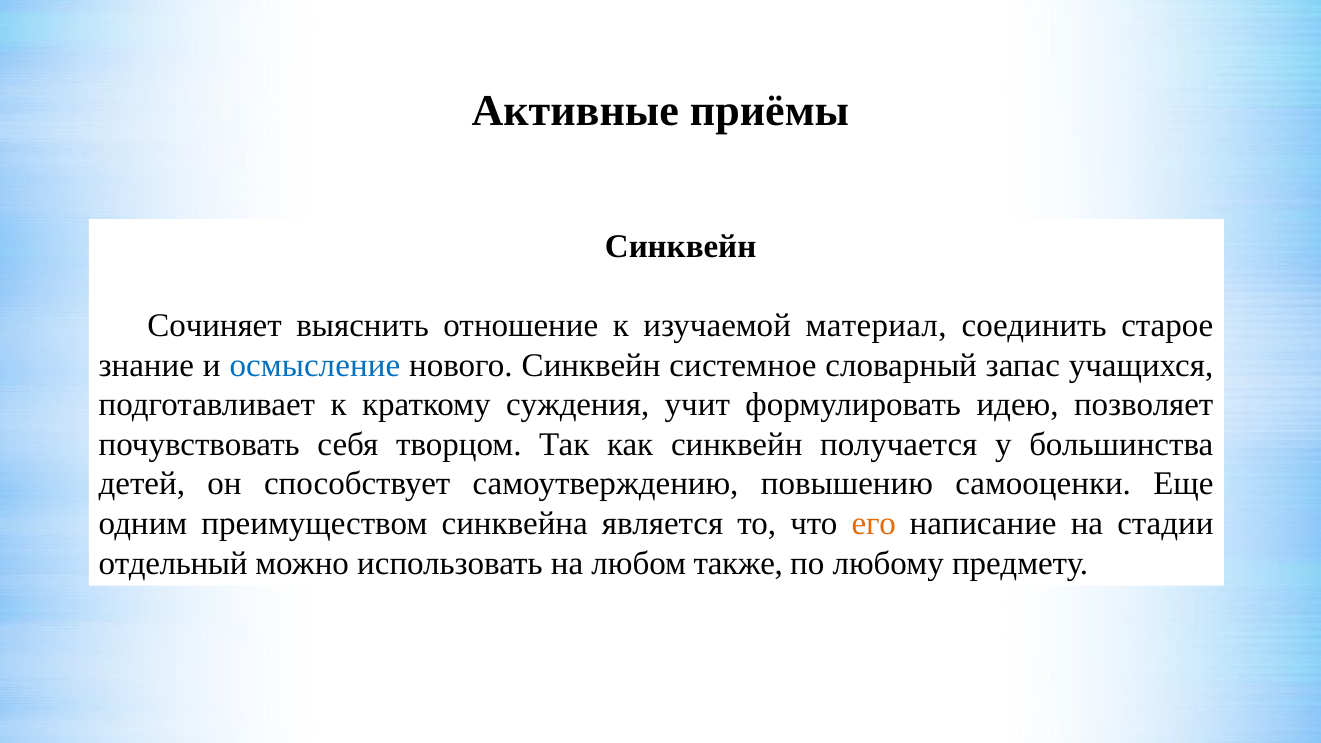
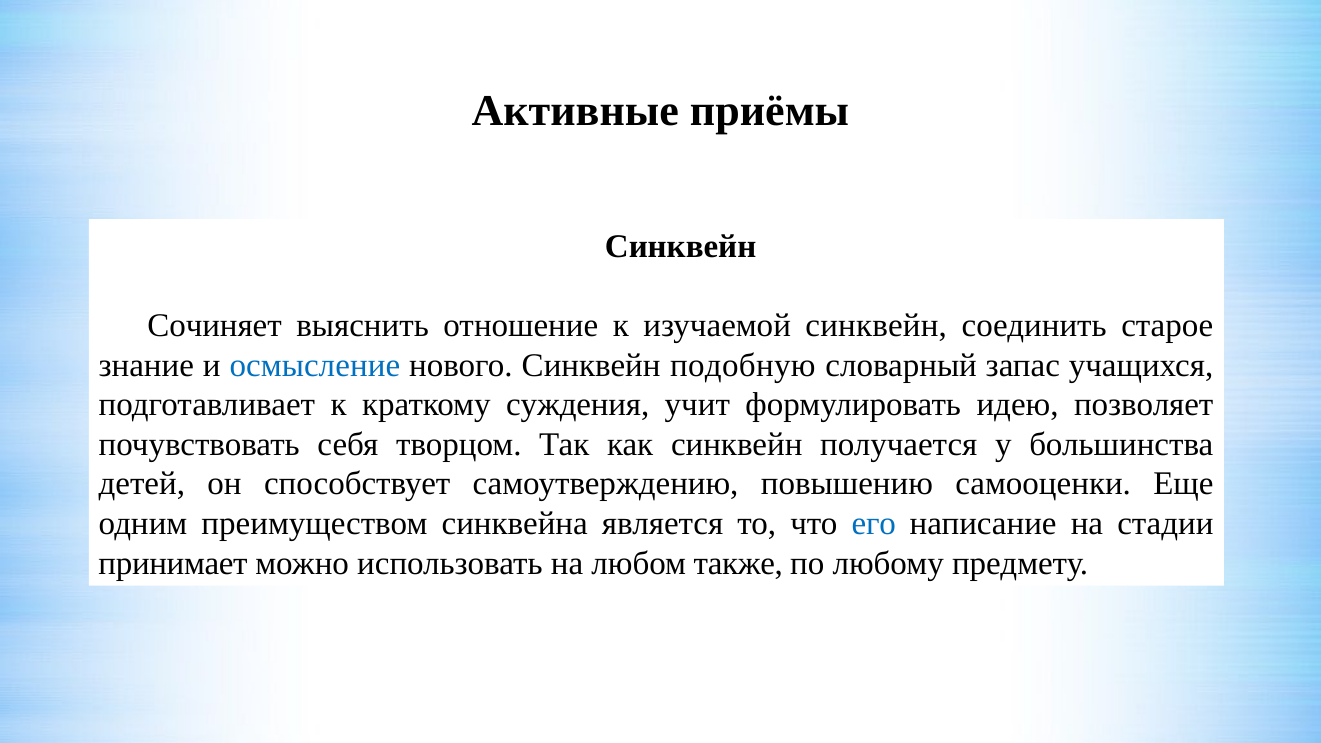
изучаемой материал: материал -> синквейн (876, 326)
системное: системное -> подобную (743, 365)
его colour: orange -> blue (874, 524)
отдельный: отдельный -> принимает (173, 563)
